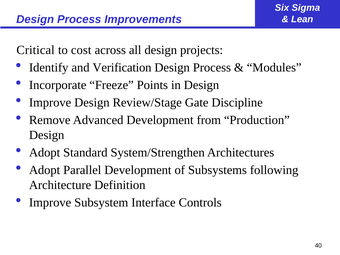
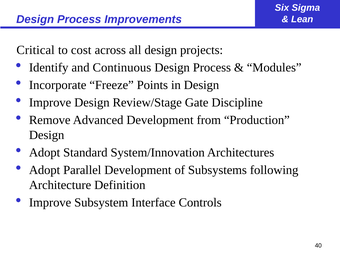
Verification: Verification -> Continuous (122, 68)
System/Strengthen: System/Strengthen -> System/Innovation (158, 153)
